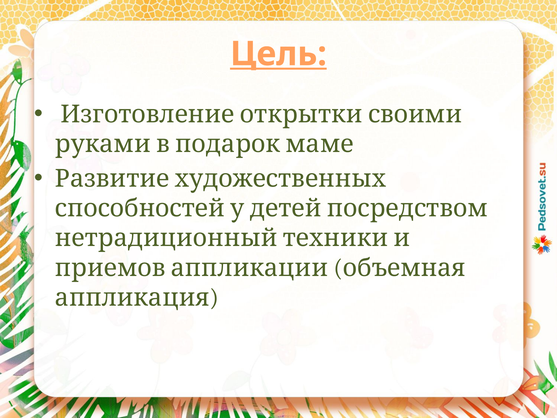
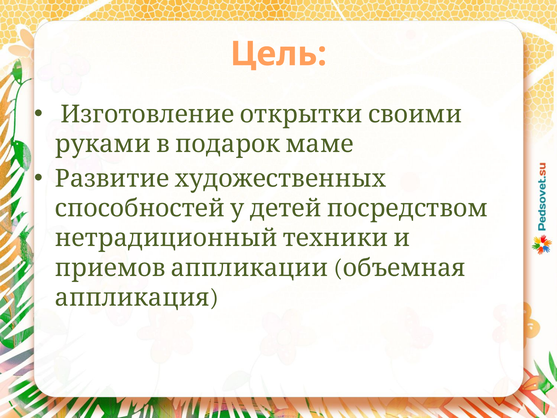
Цель underline: present -> none (278, 54)
